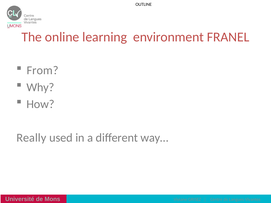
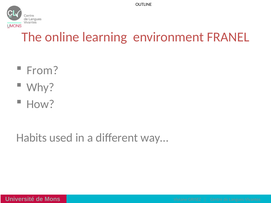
Really: Really -> Habits (31, 138)
